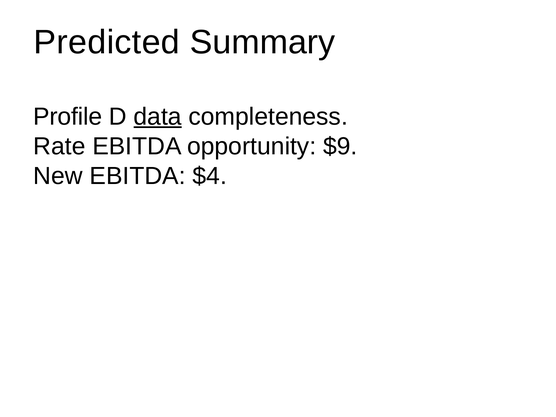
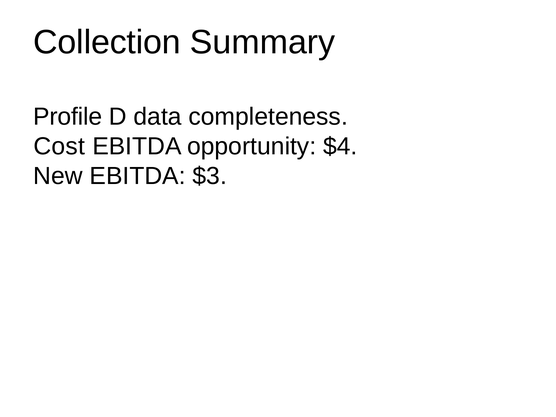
Predicted: Predicted -> Collection (107, 42)
data underline: present -> none (158, 117)
Rate: Rate -> Cost (59, 146)
$9: $9 -> $4 (340, 146)
$4: $4 -> $3 (210, 176)
